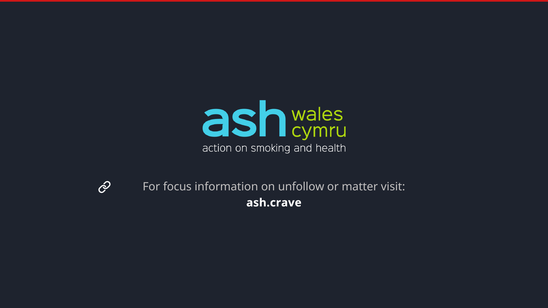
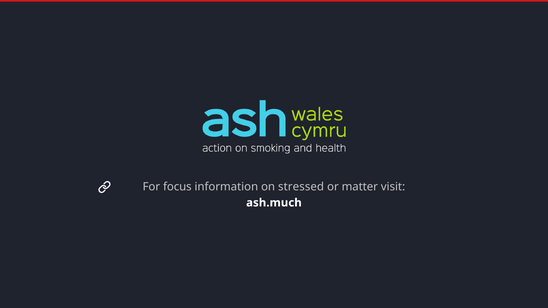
unfollow: unfollow -> stressed (301, 187)
ash.crave: ash.crave -> ash.much (274, 203)
